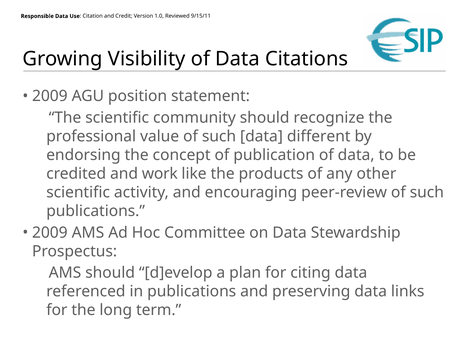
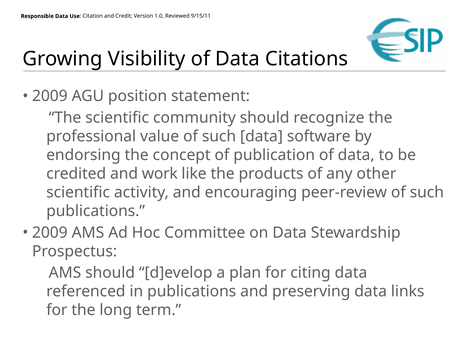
different: different -> software (319, 136)
